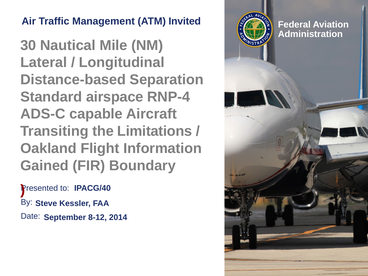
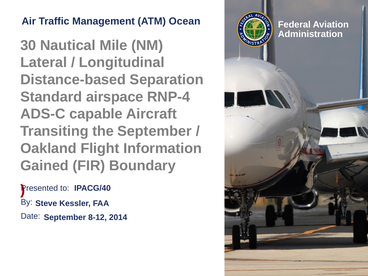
Invited: Invited -> Ocean (185, 21)
the Limitations: Limitations -> September (155, 131)
